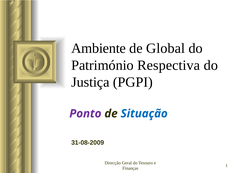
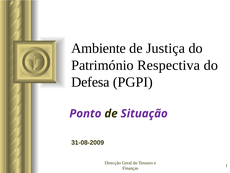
Global: Global -> Justiça (166, 48)
Justiça: Justiça -> Defesa (90, 82)
Situação colour: blue -> purple (144, 113)
